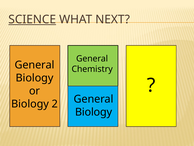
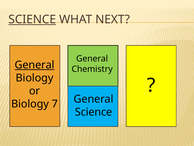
General underline: none -> present (35, 65)
2: 2 -> 7 (55, 104)
Biology: Biology -> Science (94, 112)
